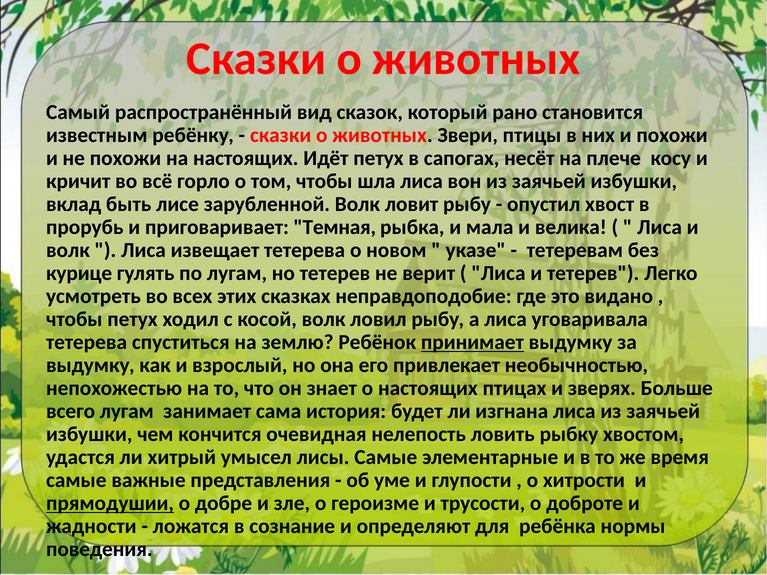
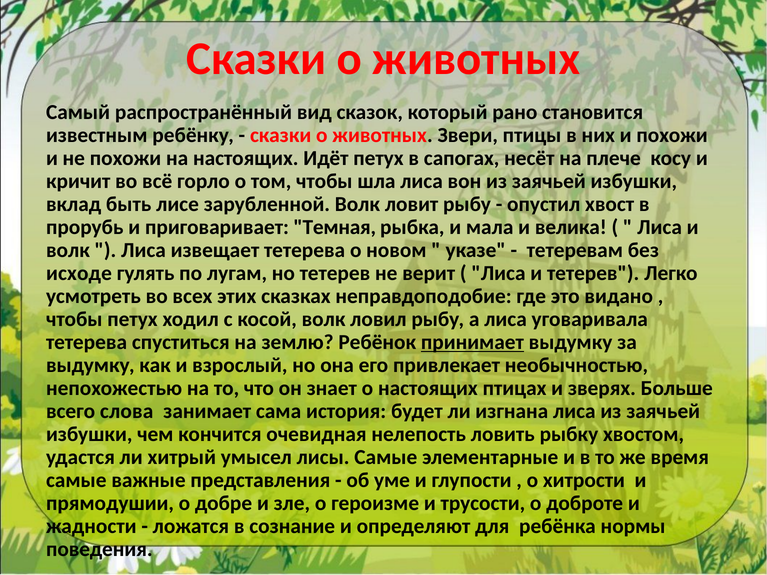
курице: курице -> исходе (79, 274)
всего лугам: лугам -> слова (127, 412)
прямодушии underline: present -> none (110, 504)
